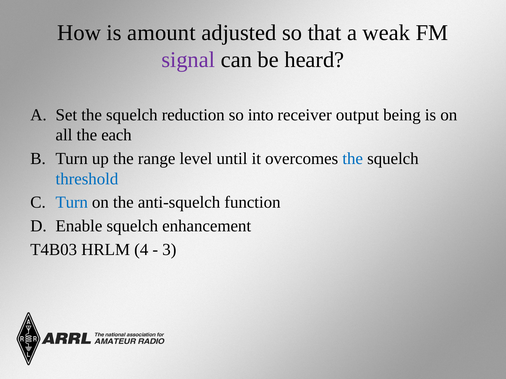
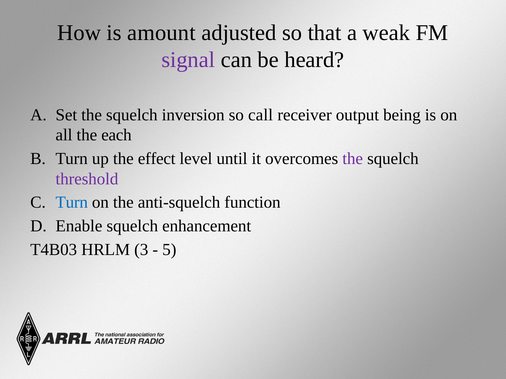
reduction: reduction -> inversion (193, 115)
into: into -> call (261, 115)
range: range -> effect (157, 159)
the colour: blue -> purple (353, 159)
threshold colour: blue -> purple (87, 179)
4: 4 -> 3 (141, 250)
3: 3 -> 5 (169, 250)
